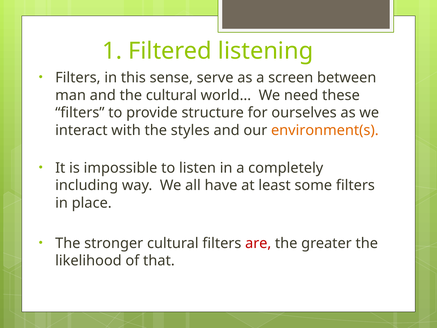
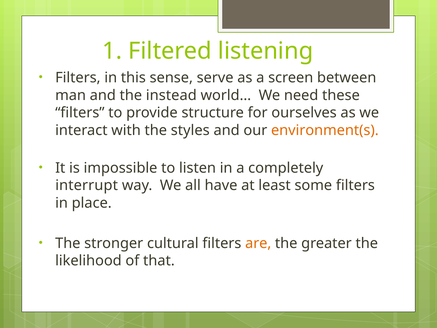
the cultural: cultural -> instead (171, 95)
including: including -> interrupt (87, 185)
are colour: red -> orange (258, 243)
